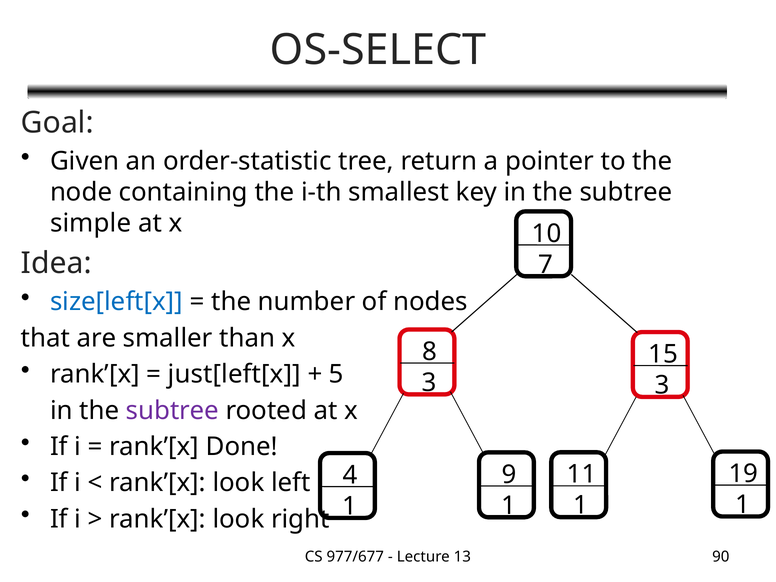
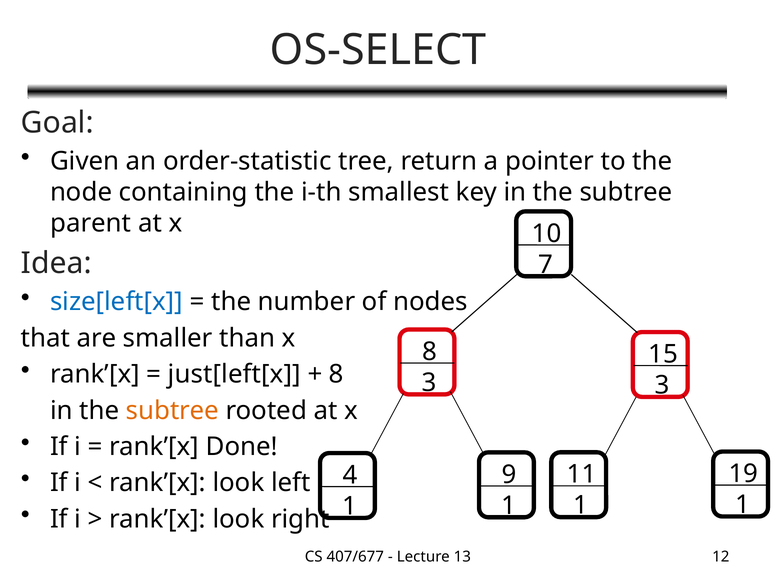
simple: simple -> parent (91, 223)
5: 5 -> 8 (336, 374)
subtree colour: purple -> orange (172, 411)
977/677: 977/677 -> 407/677 (355, 557)
90: 90 -> 12 (721, 557)
